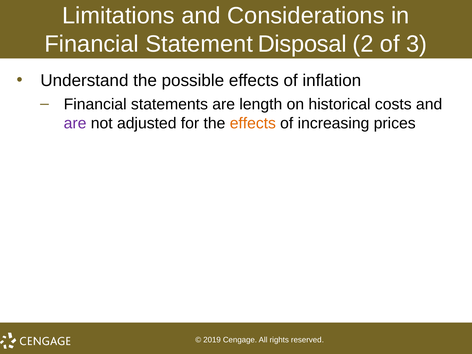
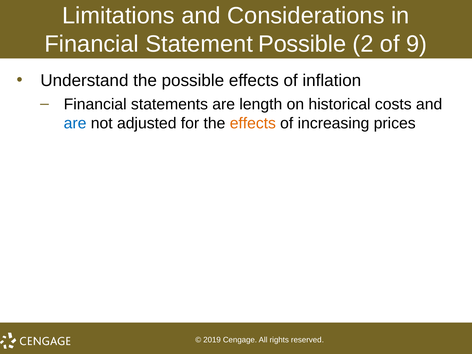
Statement Disposal: Disposal -> Possible (302, 44)
3: 3 -> 9 (417, 44)
are colour: purple -> blue (75, 123)
